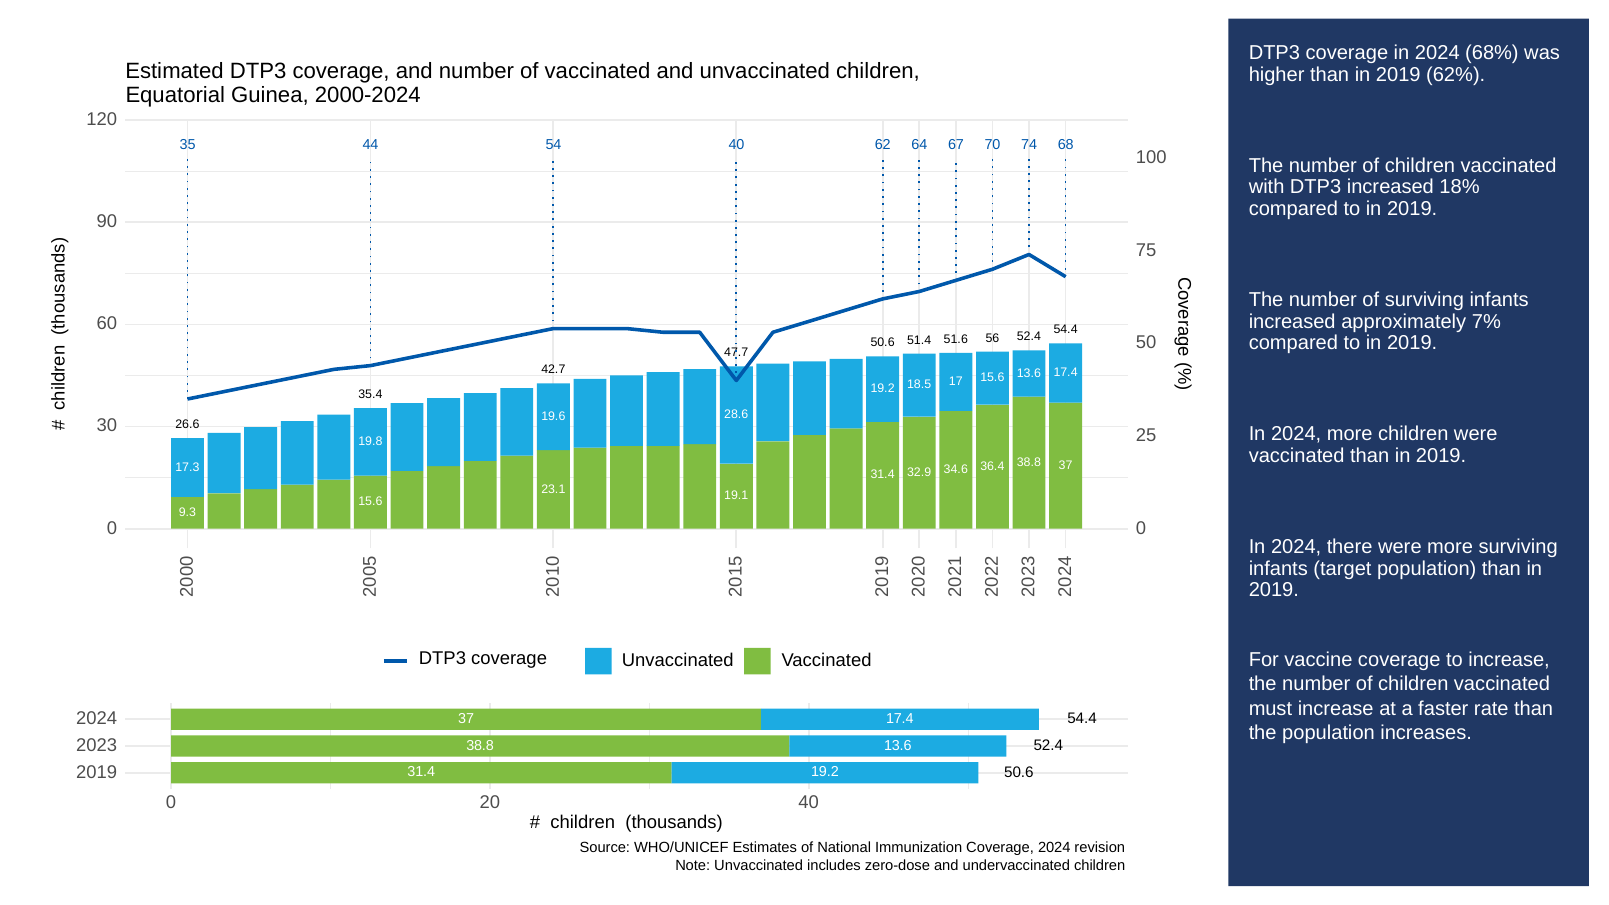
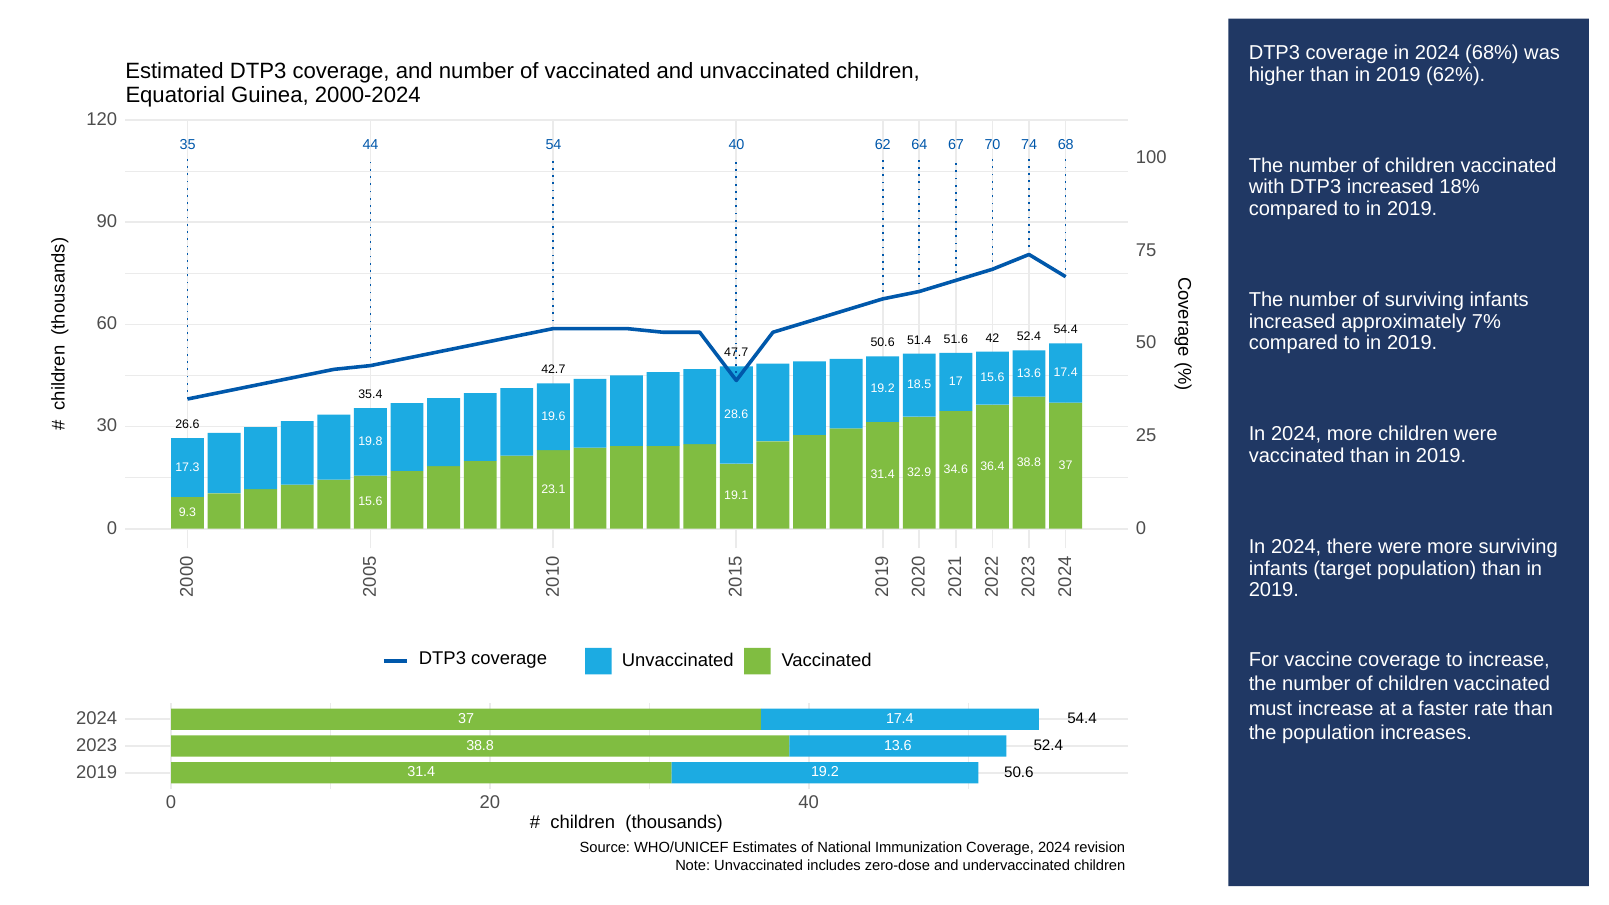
56: 56 -> 42 (992, 338)
